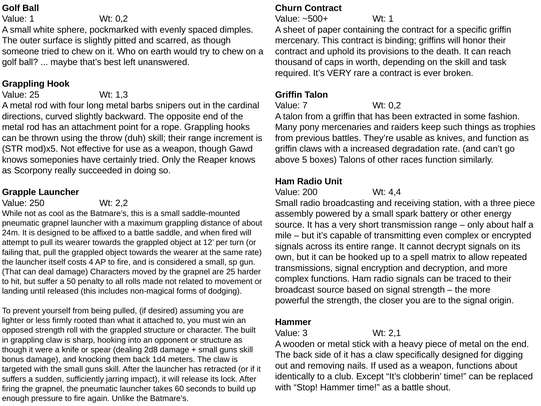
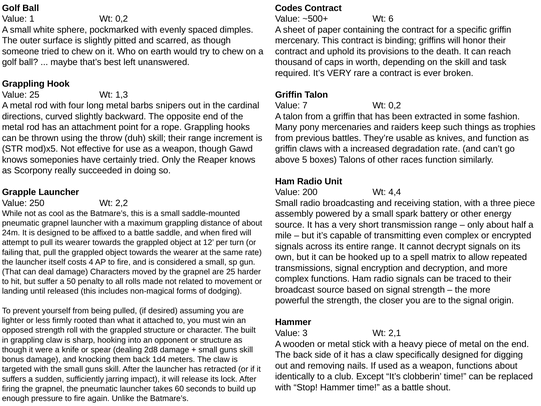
Churn: Churn -> Codes (289, 8)
Wt 1: 1 -> 6 (391, 19)
